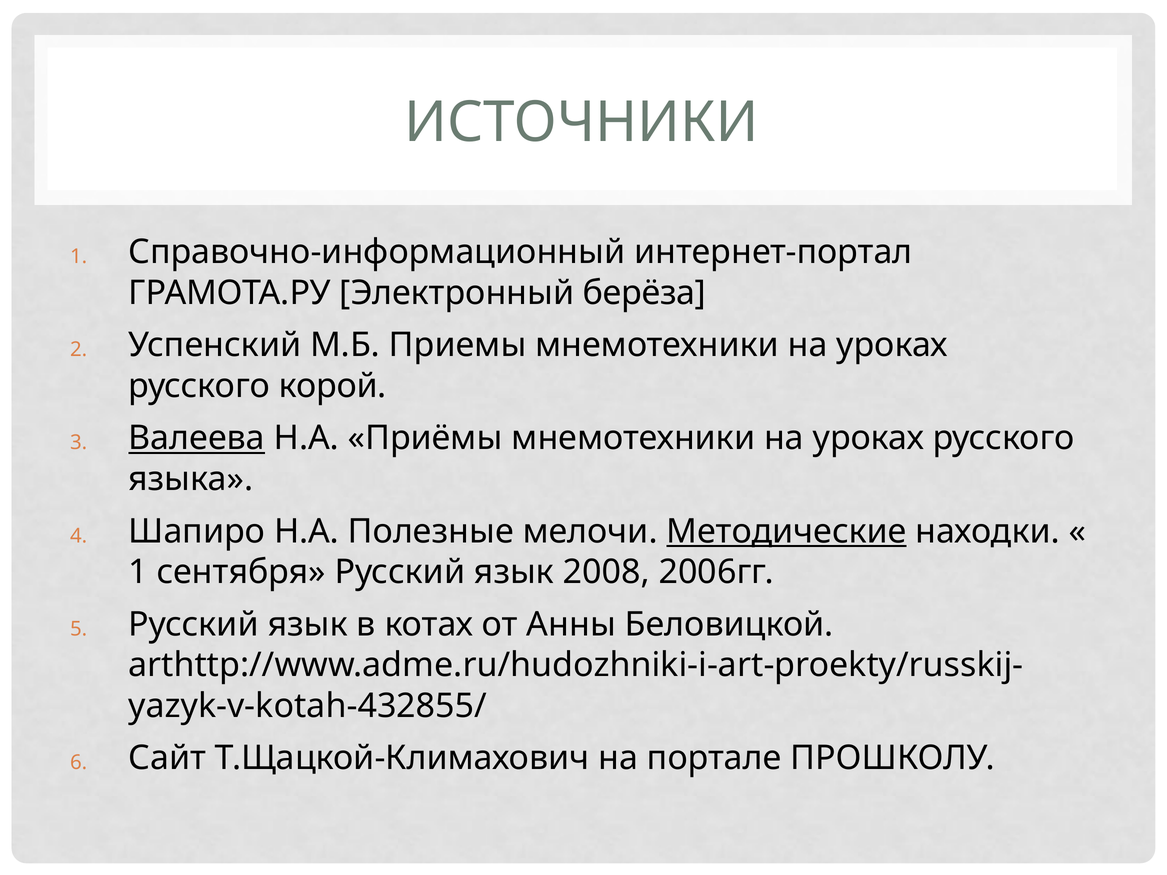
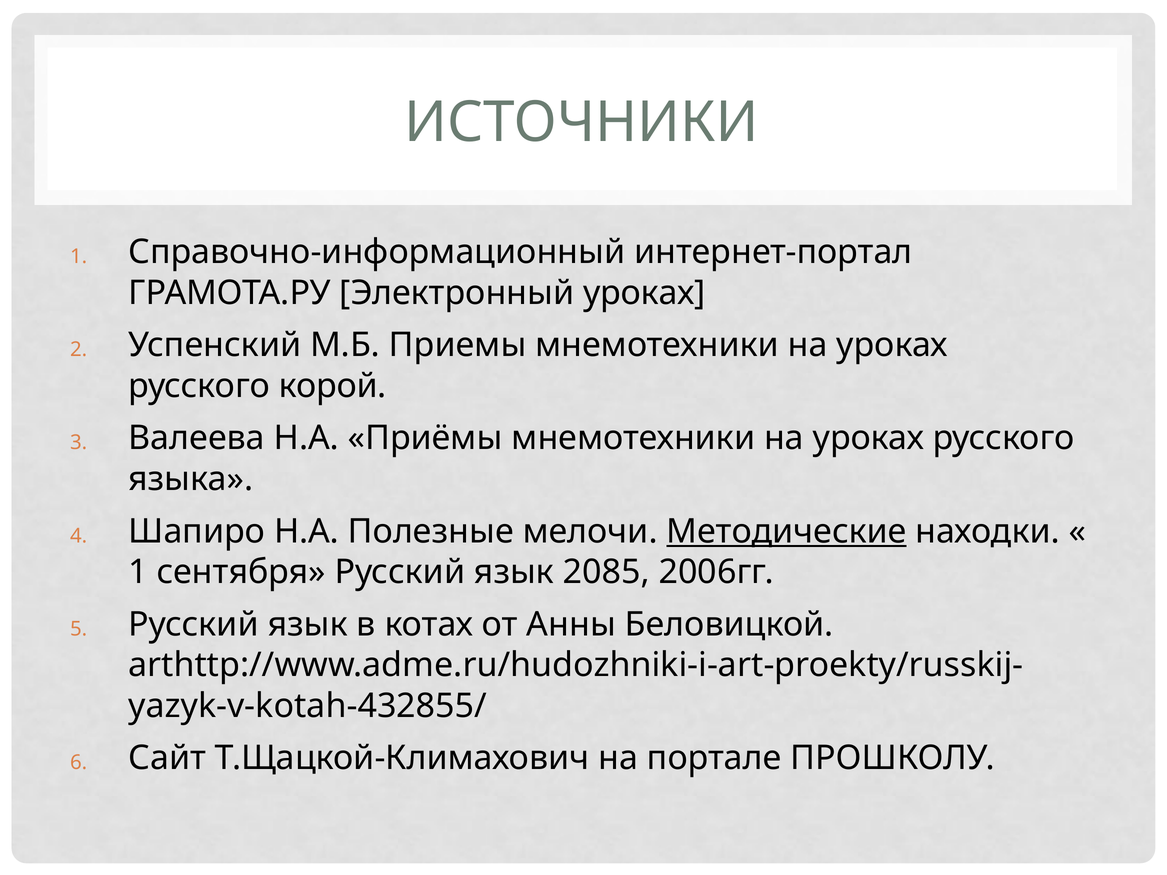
Электронный берёза: берёза -> уроках (644, 293)
Валеева underline: present -> none (197, 438)
2008: 2008 -> 2085 (606, 572)
